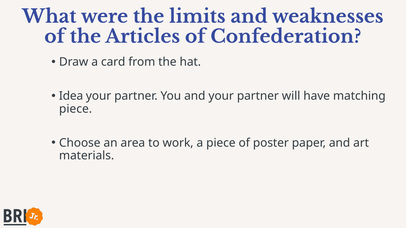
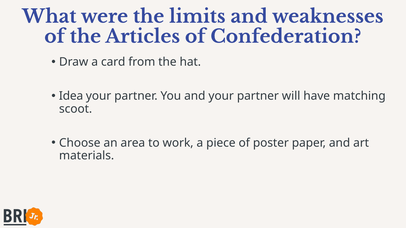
piece: piece -> scoot (76, 109)
